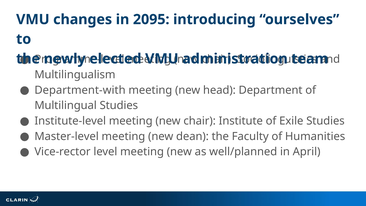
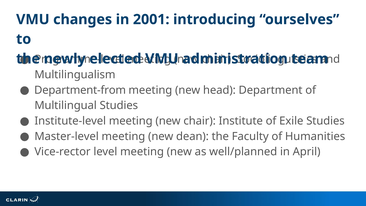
2095: 2095 -> 2001 (151, 19)
Department-with: Department-with -> Department-from (80, 90)
